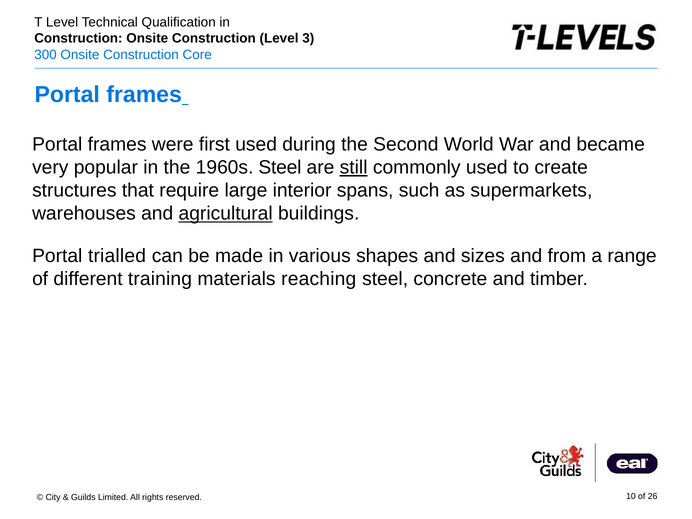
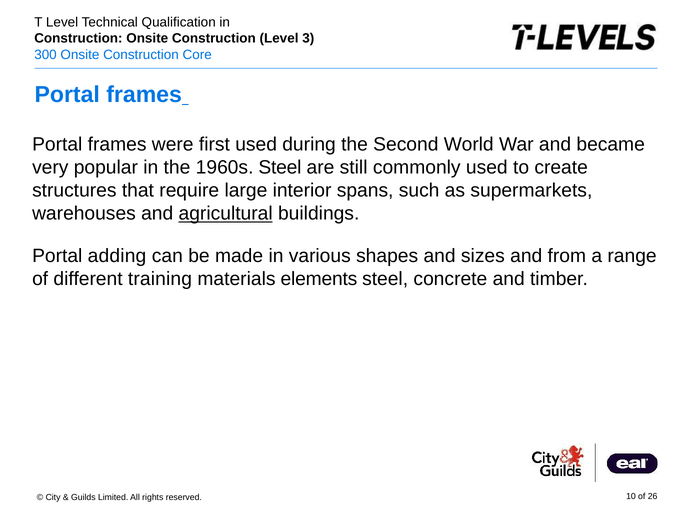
still underline: present -> none (354, 167)
trialled: trialled -> adding (117, 256)
reaching: reaching -> elements (319, 279)
